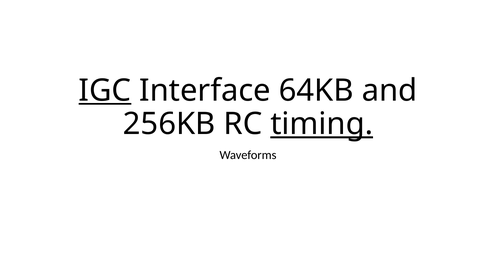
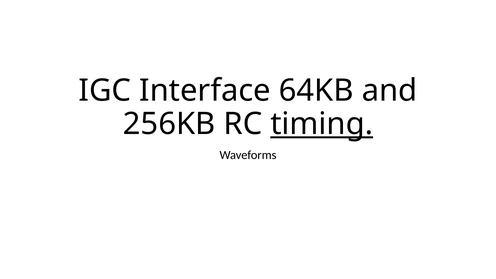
IGC underline: present -> none (105, 91)
